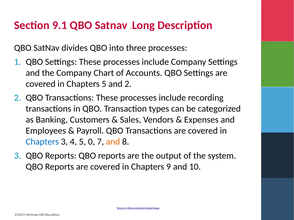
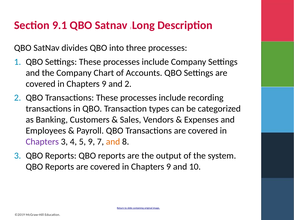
5: 5 -> 9 (104, 84)
Chapters colour: blue -> purple (42, 142)
5 0: 0 -> 9 (91, 142)
